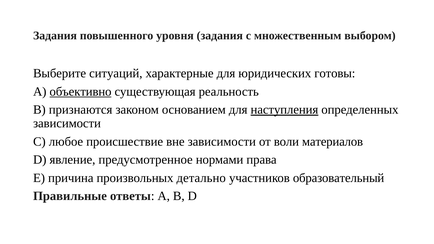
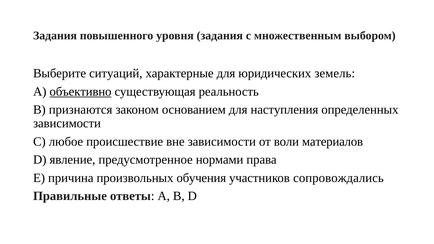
готовы: готовы -> земель (335, 73)
наступления underline: present -> none (284, 110)
детально: детально -> обучения (201, 178)
образовательный: образовательный -> сопровождались (338, 178)
